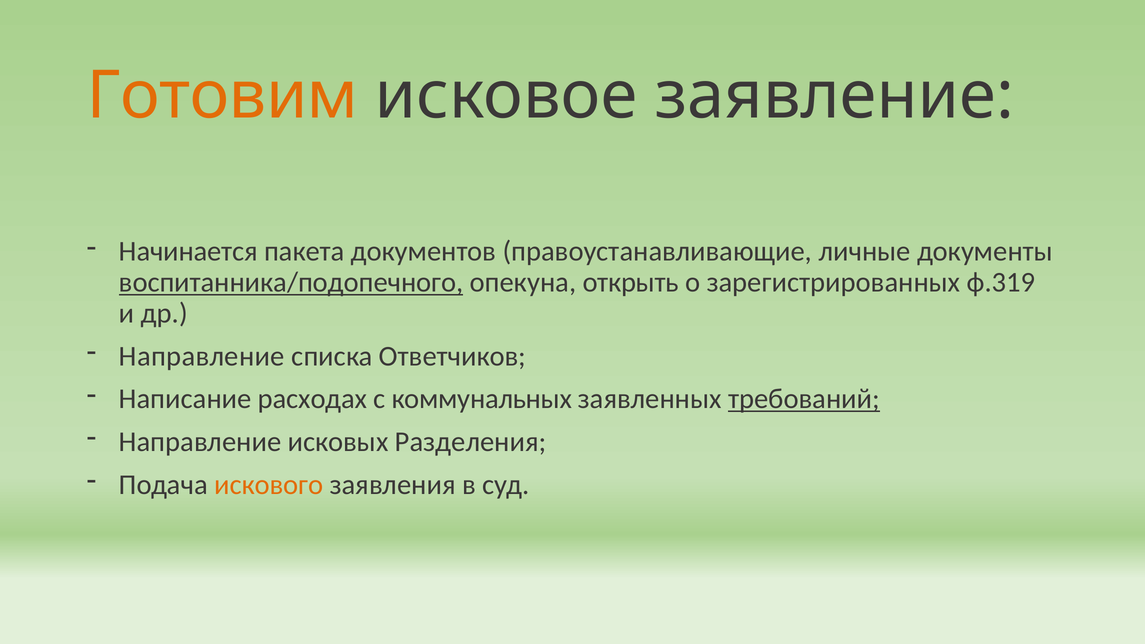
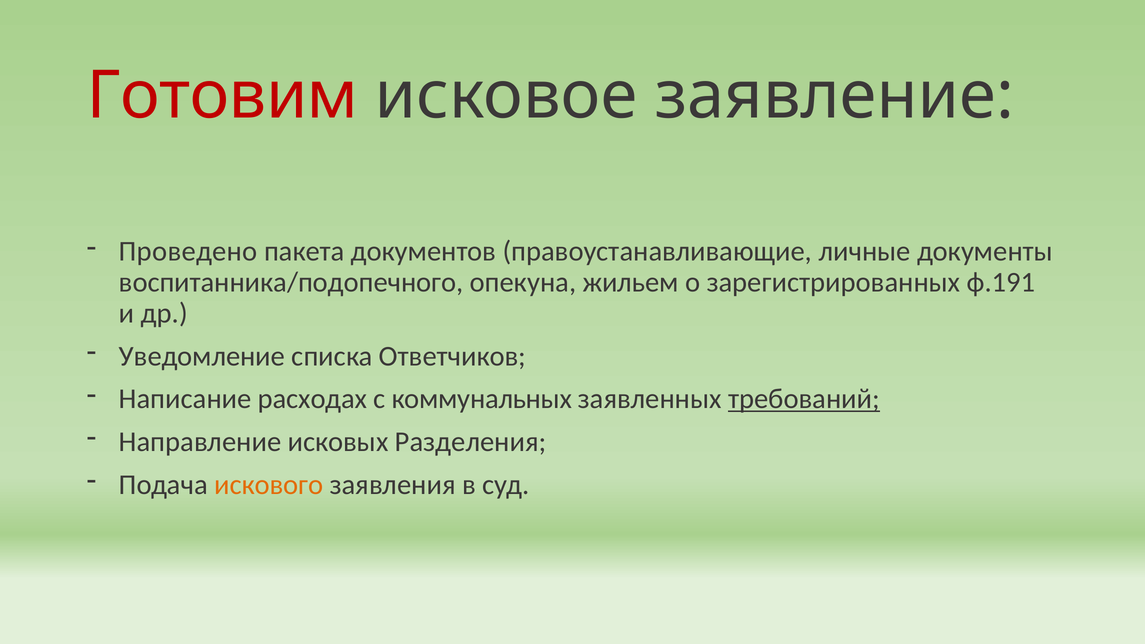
Готовим colour: orange -> red (222, 96)
Начинается: Начинается -> Проведено (188, 251)
воспитанника/подопечного underline: present -> none (291, 282)
открыть: открыть -> жильем (631, 282)
ф.319: ф.319 -> ф.191 (1001, 282)
Направление: Направление -> Уведомление (202, 356)
